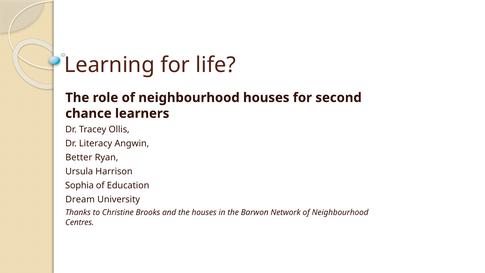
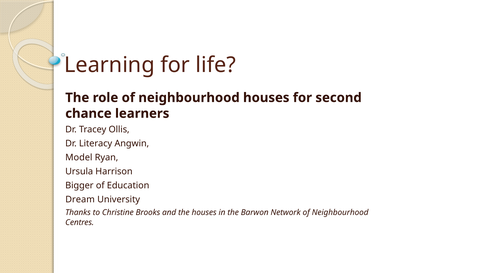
Better: Better -> Model (79, 157)
Sophia: Sophia -> Bigger (79, 185)
